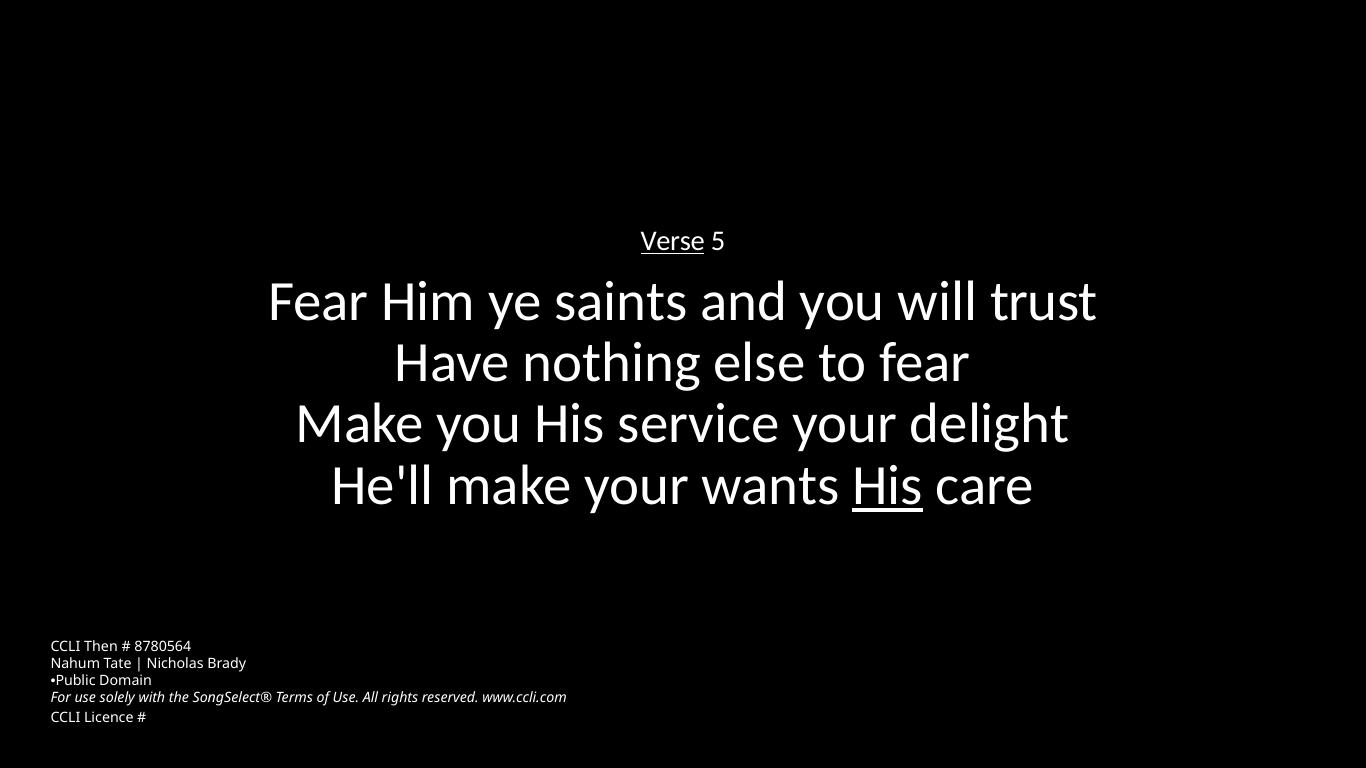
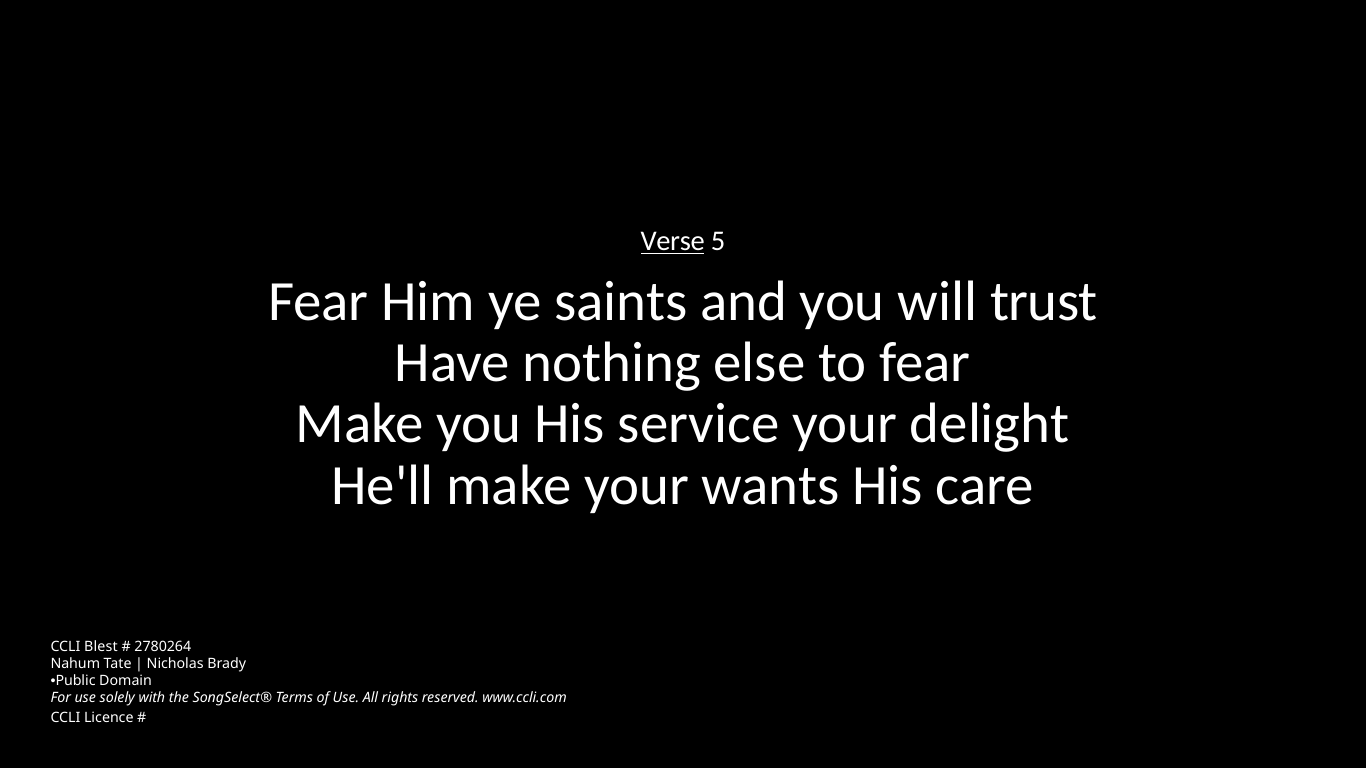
His underline: present -> none (888, 486)
Then: Then -> Blest (101, 647)
8780564: 8780564 -> 2780264 (163, 647)
